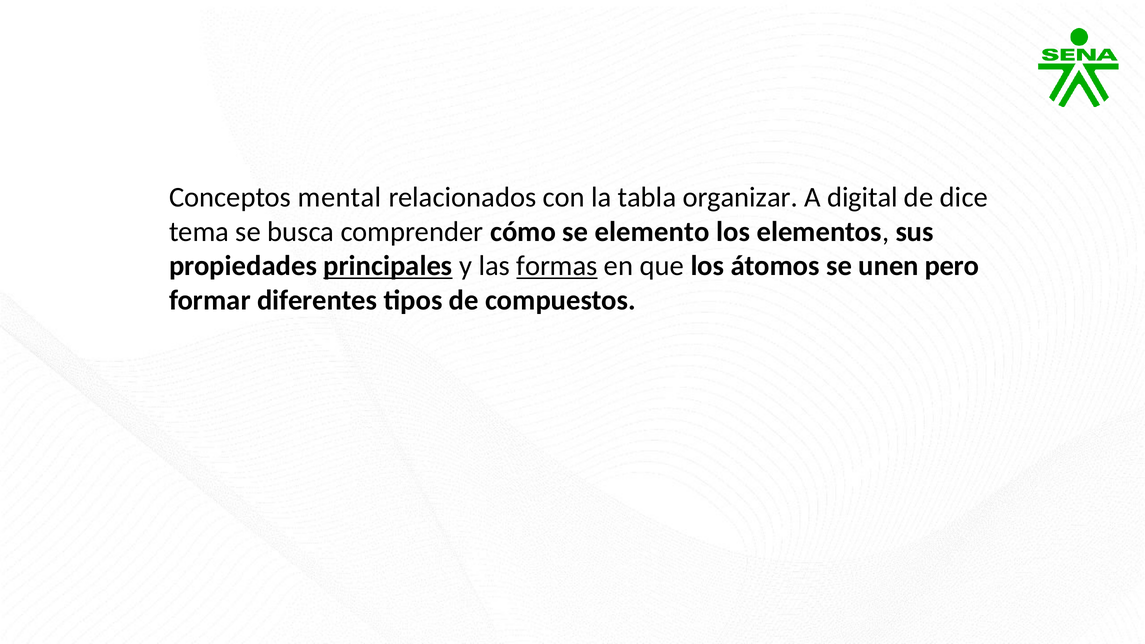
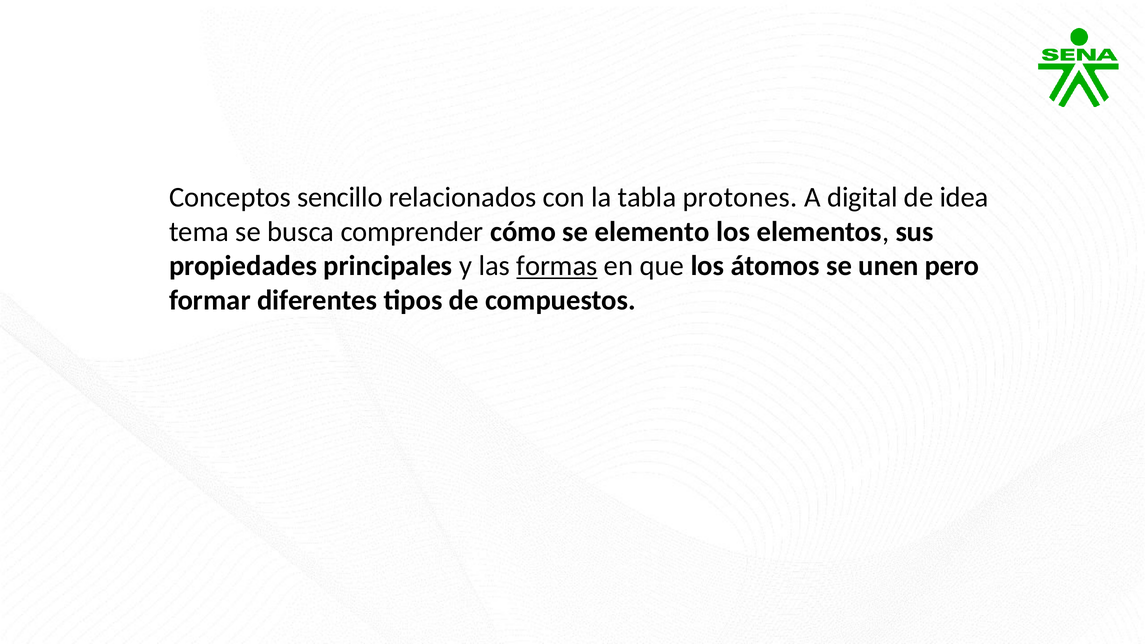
mental: mental -> sencillo (340, 197)
organizar: organizar -> protones (740, 197)
dice: dice -> idea (964, 197)
principales underline: present -> none (388, 266)
